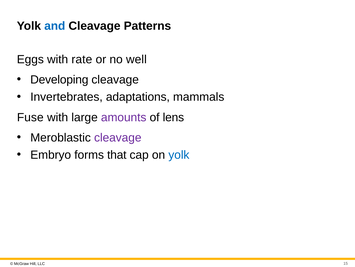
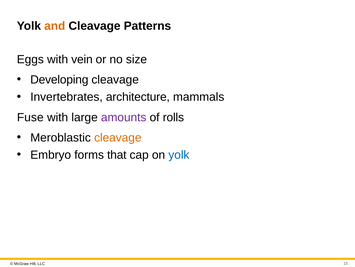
and colour: blue -> orange (55, 26)
rate: rate -> vein (82, 59)
well: well -> size (136, 59)
adaptations: adaptations -> architecture (138, 97)
lens: lens -> rolls (173, 117)
cleavage colour: purple -> orange (118, 137)
